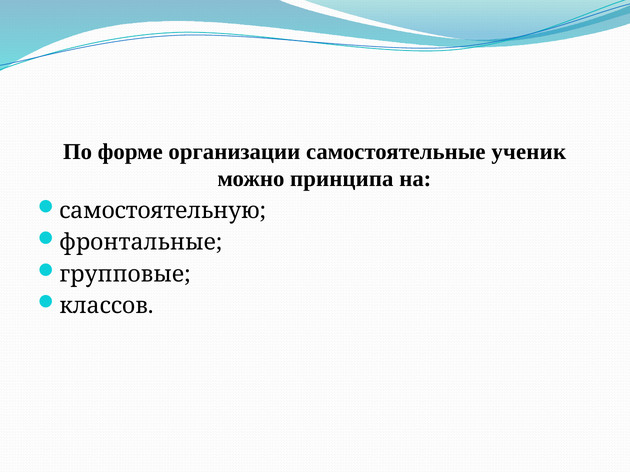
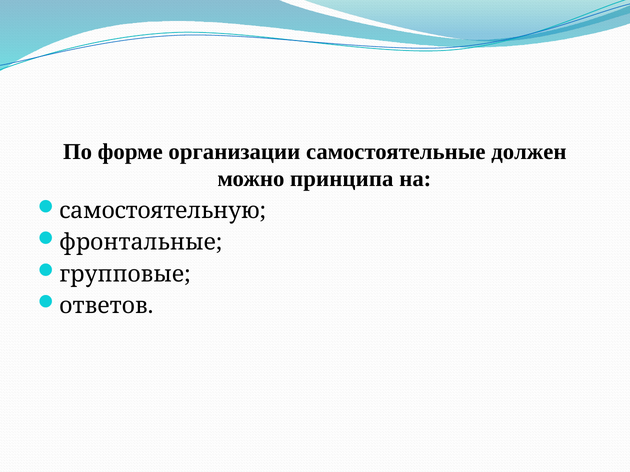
ученик: ученик -> должен (529, 152)
классов: классов -> ответов (106, 306)
